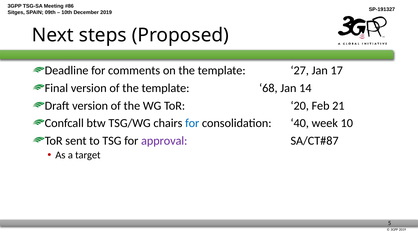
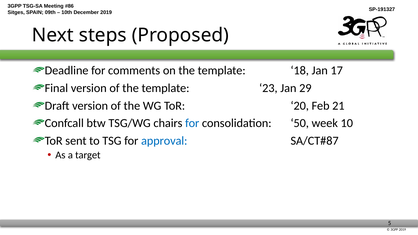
27: 27 -> 18 (300, 71)
68: 68 -> 23 (268, 88)
14: 14 -> 29 (305, 88)
40: 40 -> 50 (300, 123)
approval colour: purple -> blue (164, 141)
